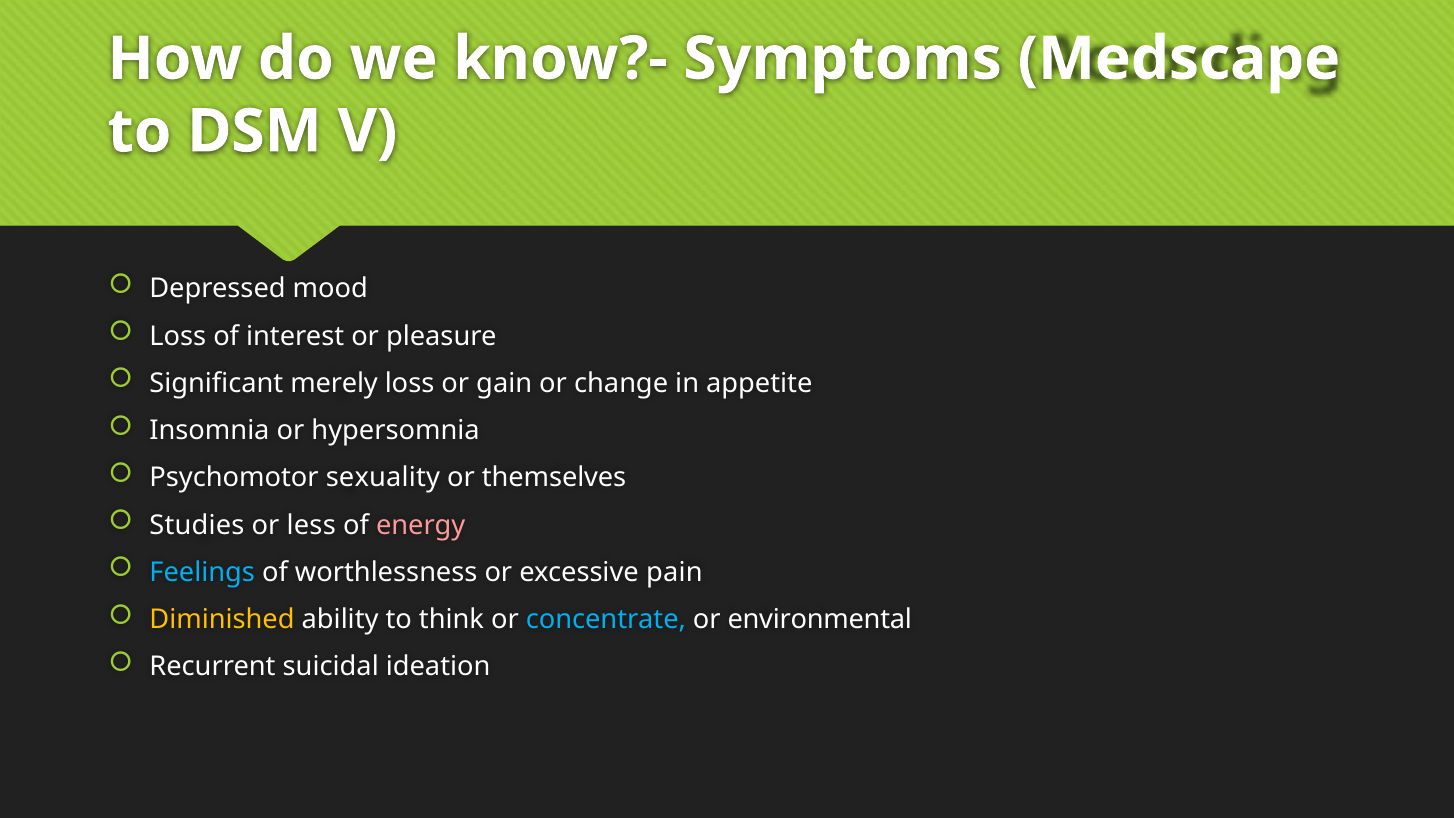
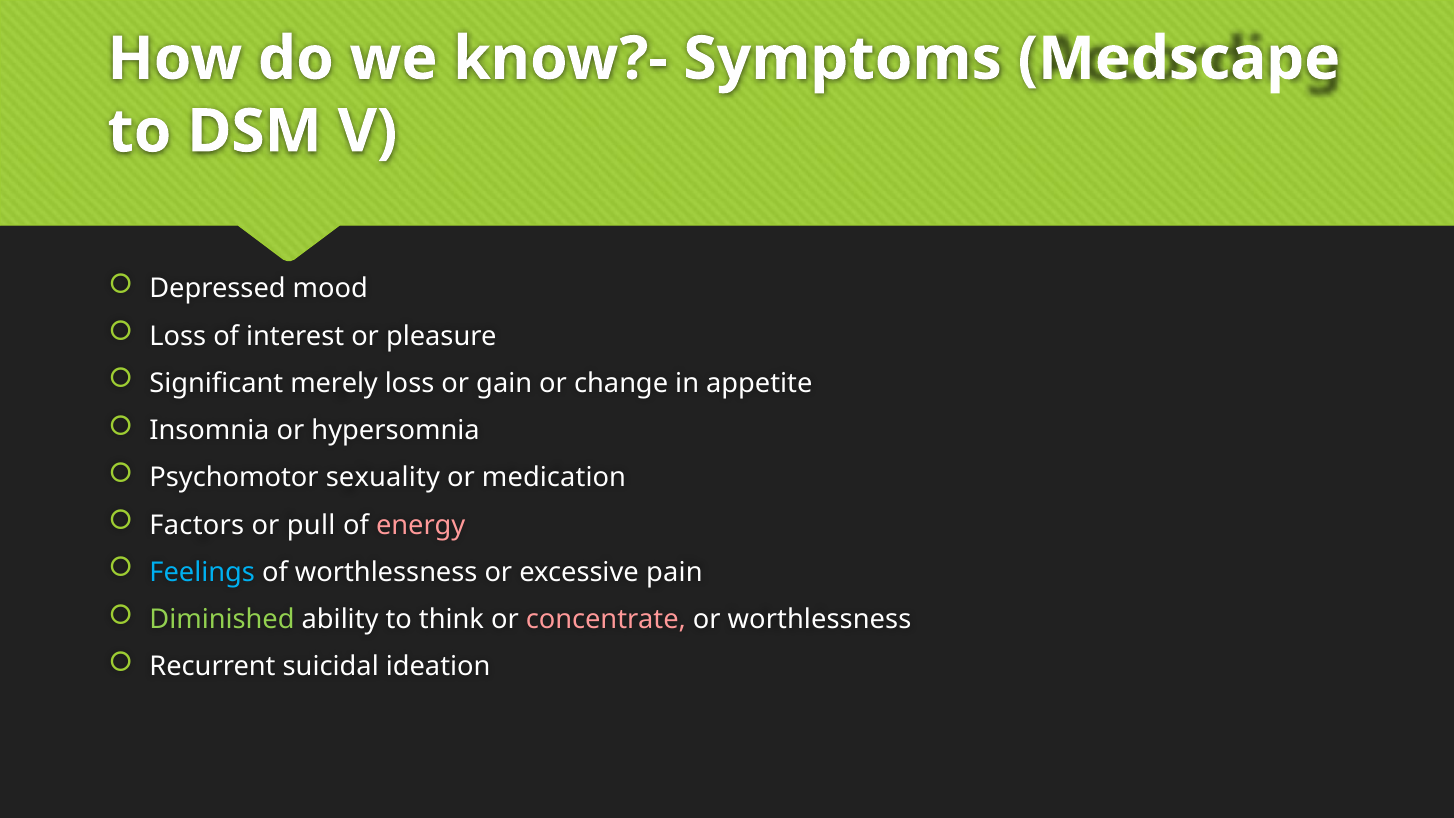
themselves: themselves -> medication (554, 478)
Studies: Studies -> Factors (197, 525)
less: less -> pull (311, 525)
Diminished colour: yellow -> light green (222, 620)
concentrate colour: light blue -> pink (606, 620)
or environmental: environmental -> worthlessness (820, 620)
